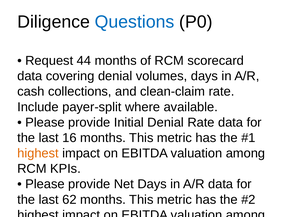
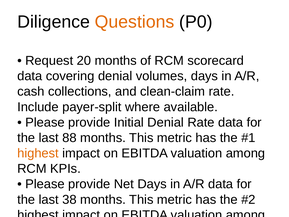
Questions colour: blue -> orange (135, 22)
44: 44 -> 20 (84, 61)
16: 16 -> 88 (69, 138)
62: 62 -> 38 (69, 199)
